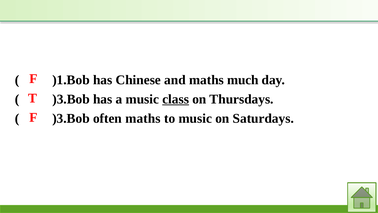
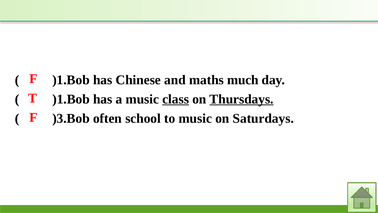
)3.Bob: )3.Bob -> )1.Bob (71, 99)
Thursdays underline: none -> present (242, 99)
often maths: maths -> school (143, 118)
